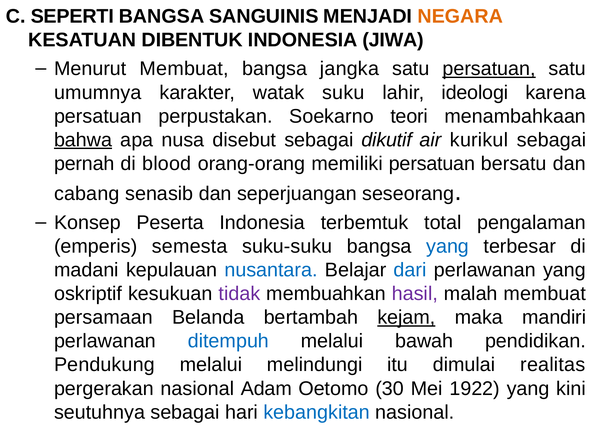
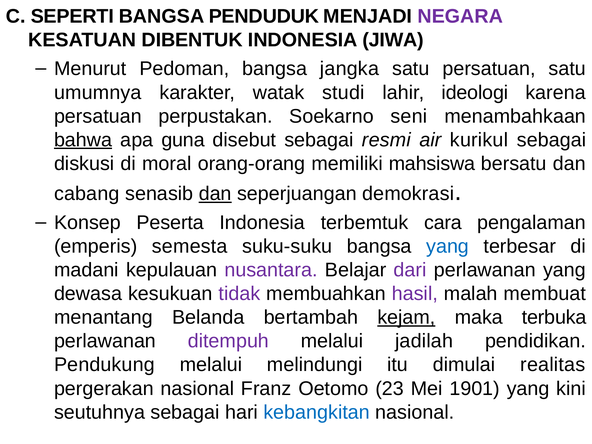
SANGUINIS: SANGUINIS -> PENDUDUK (264, 16)
NEGARA colour: orange -> purple (460, 16)
Menurut Membuat: Membuat -> Pedoman (184, 69)
persatuan underline: present -> none (489, 69)
suku: suku -> studi (343, 92)
teori: teori -> seni (409, 116)
nusa: nusa -> guna (183, 140)
dikutif: dikutif -> resmi (386, 140)
pernah: pernah -> diskusi (84, 164)
blood: blood -> moral (167, 164)
memiliki persatuan: persatuan -> mahsiswa (432, 164)
dan underline: none -> present (215, 194)
seseorang: seseorang -> demokrasi (408, 194)
total: total -> cara (443, 223)
nusantara colour: blue -> purple (271, 270)
dari colour: blue -> purple (410, 270)
oskriptif: oskriptif -> dewasa (88, 294)
persamaan: persamaan -> menantang (103, 317)
mandiri: mandiri -> terbuka (554, 317)
ditempuh colour: blue -> purple (228, 341)
bawah: bawah -> jadilah (424, 341)
Adam: Adam -> Franz (266, 388)
30: 30 -> 23 (390, 388)
1922: 1922 -> 1901 (475, 388)
